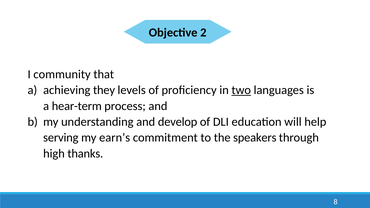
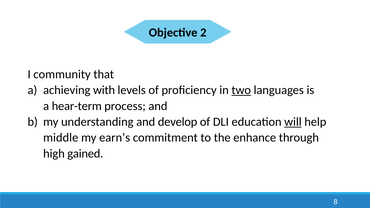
they: they -> with (104, 90)
will underline: none -> present (293, 122)
serving: serving -> middle (61, 138)
speakers: speakers -> enhance (255, 138)
thanks: thanks -> gained (85, 154)
